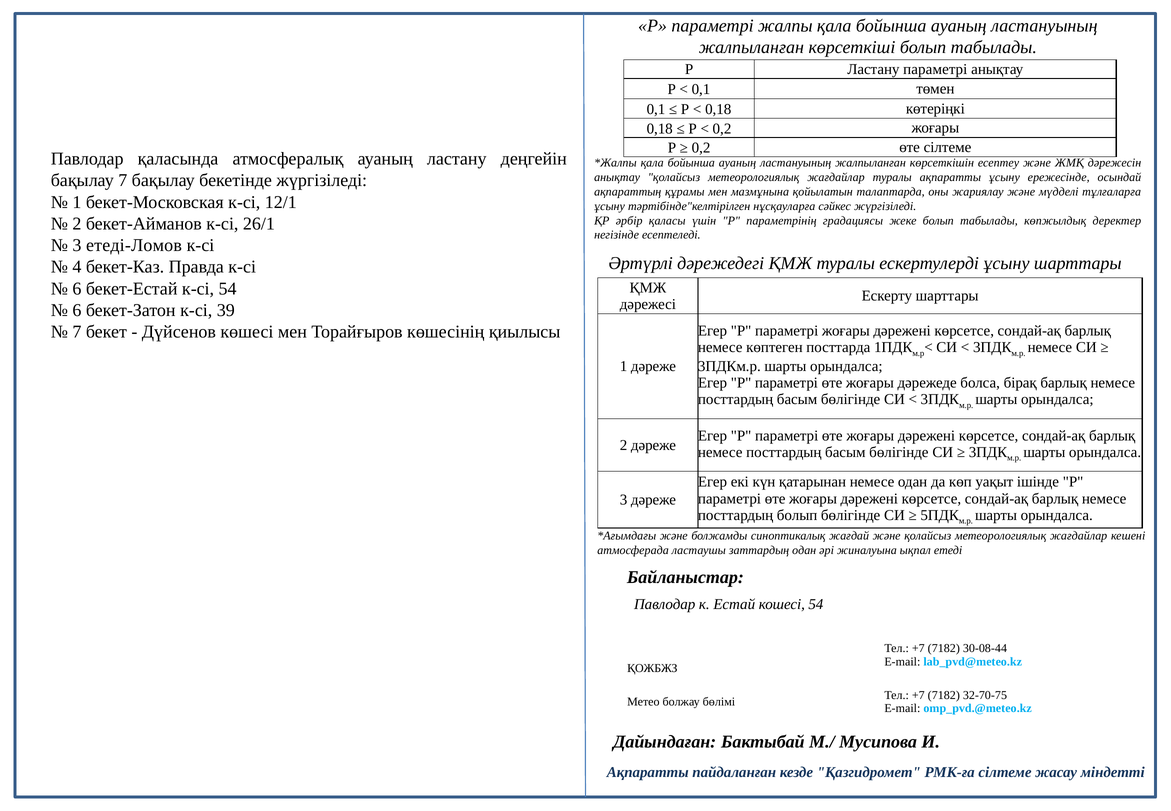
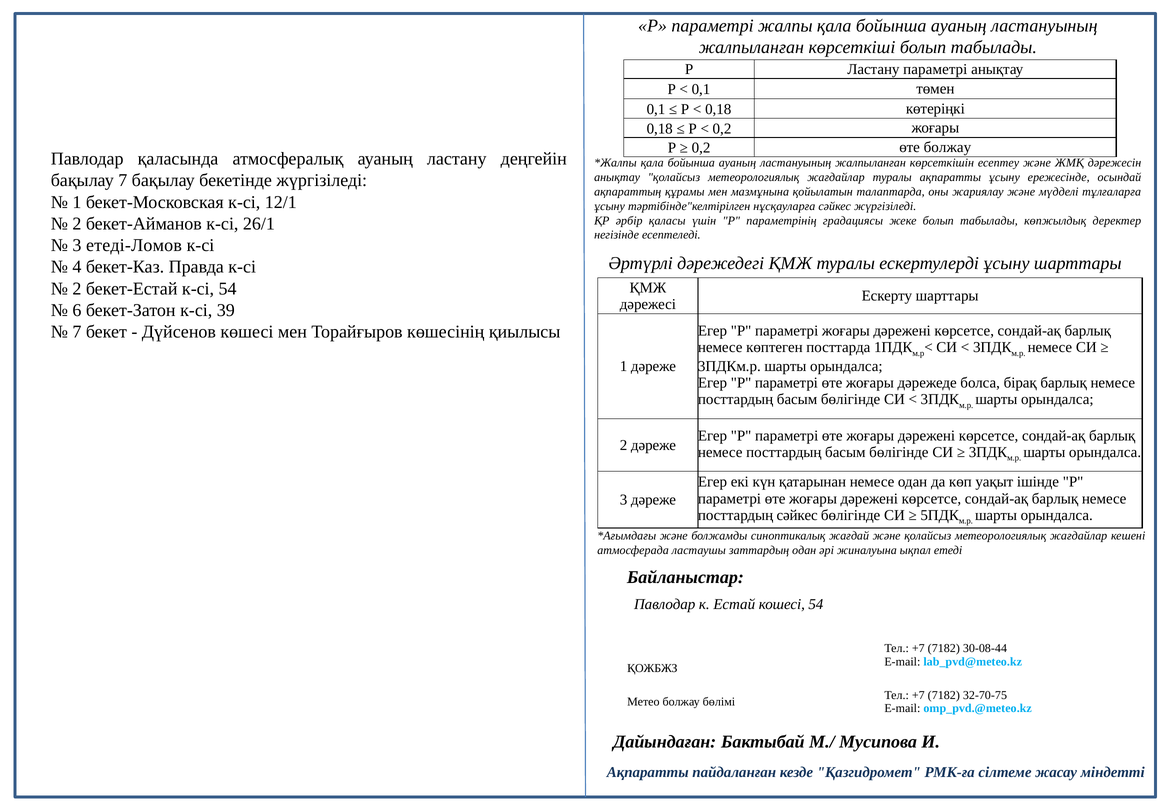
өте сілтеме: сілтеме -> болжау (947, 147)
6: 6 -> 2 (77, 289)
посттардың болып: болып -> сәйкес (797, 515)
